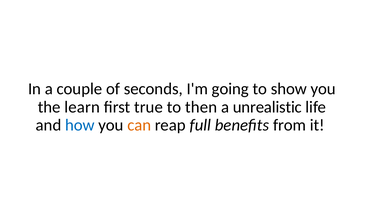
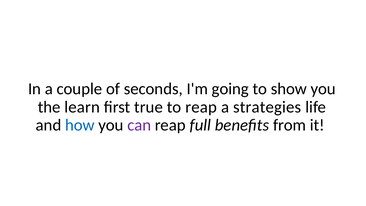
to then: then -> reap (201, 107)
unrealistic: unrealistic -> strategies (267, 107)
can colour: orange -> purple (139, 125)
